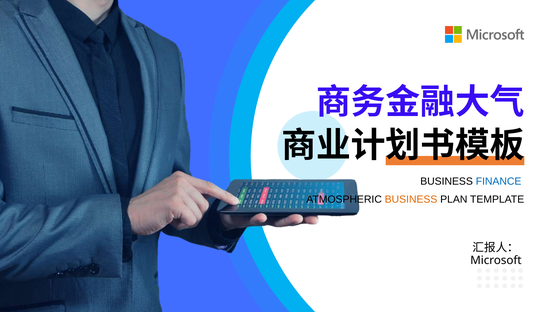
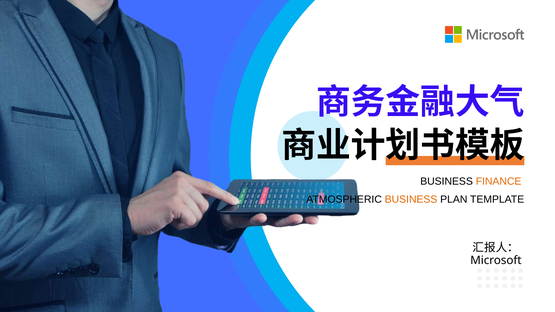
FINANCE colour: blue -> orange (499, 181)
